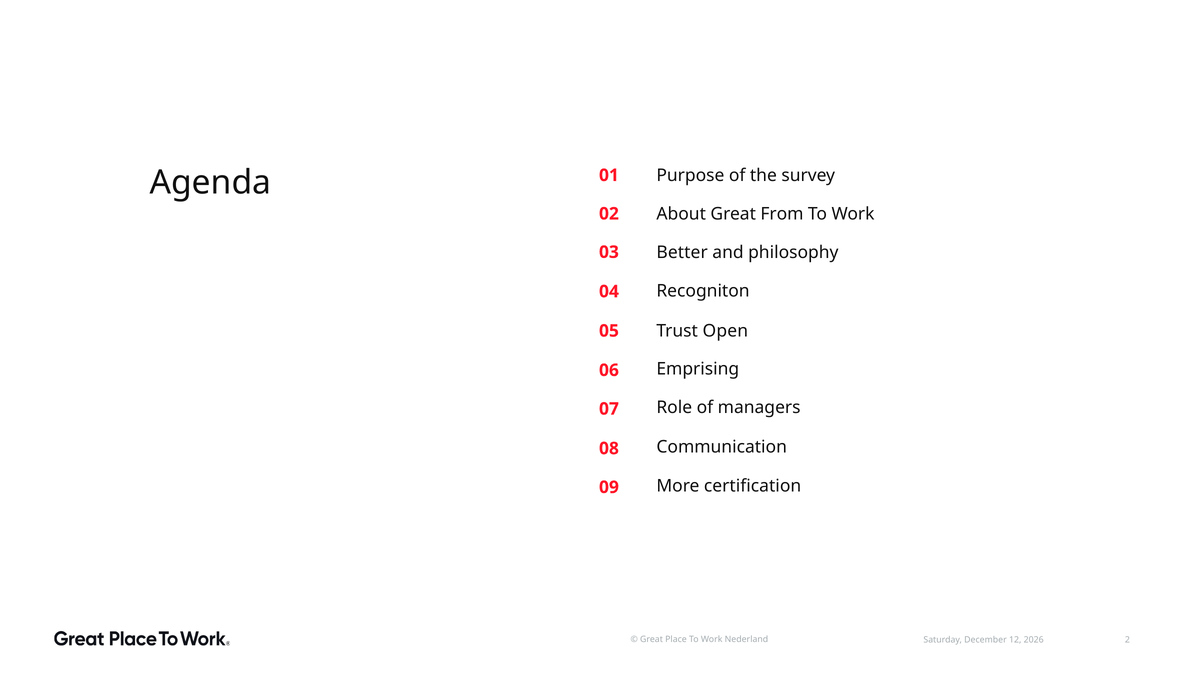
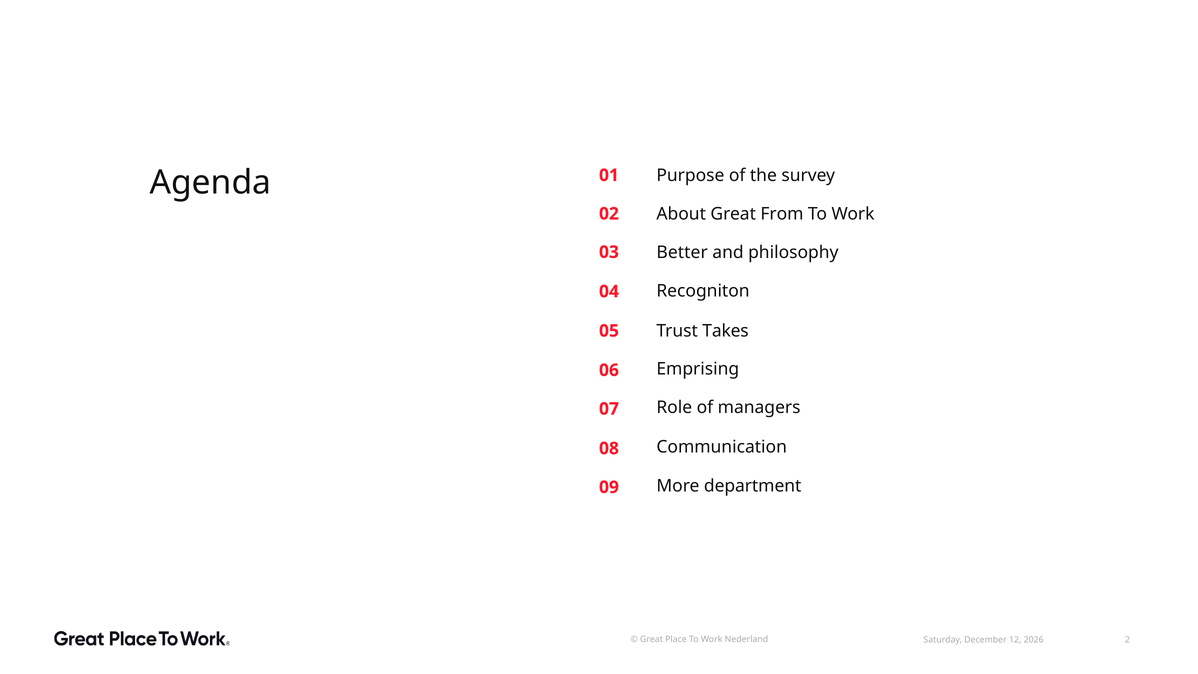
Open: Open -> Takes (726, 331)
certification: certification -> department (753, 486)
